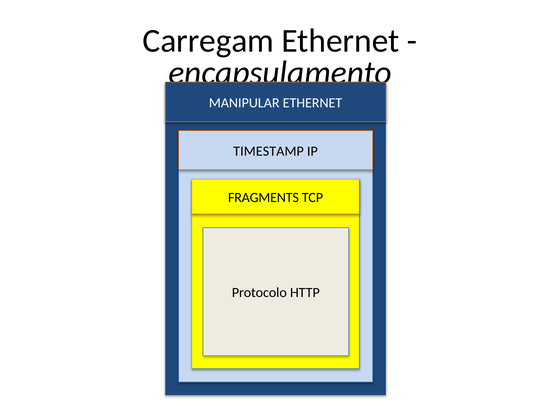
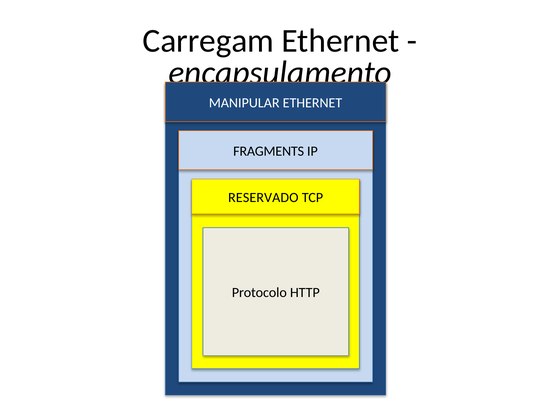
TIMESTAMP: TIMESTAMP -> FRAGMENTS (269, 151)
FRAGMENTS: FRAGMENTS -> RESERVADO (263, 197)
